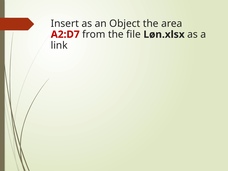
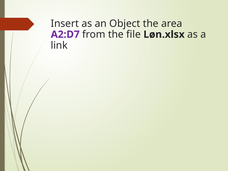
A2:D7 colour: red -> purple (65, 34)
